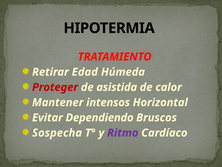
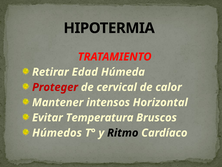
asistida: asistida -> cervical (117, 87)
Dependiendo: Dependiendo -> Temperatura (100, 117)
Sospecha: Sospecha -> Húmedos (57, 133)
Ritmo colour: purple -> black (123, 133)
